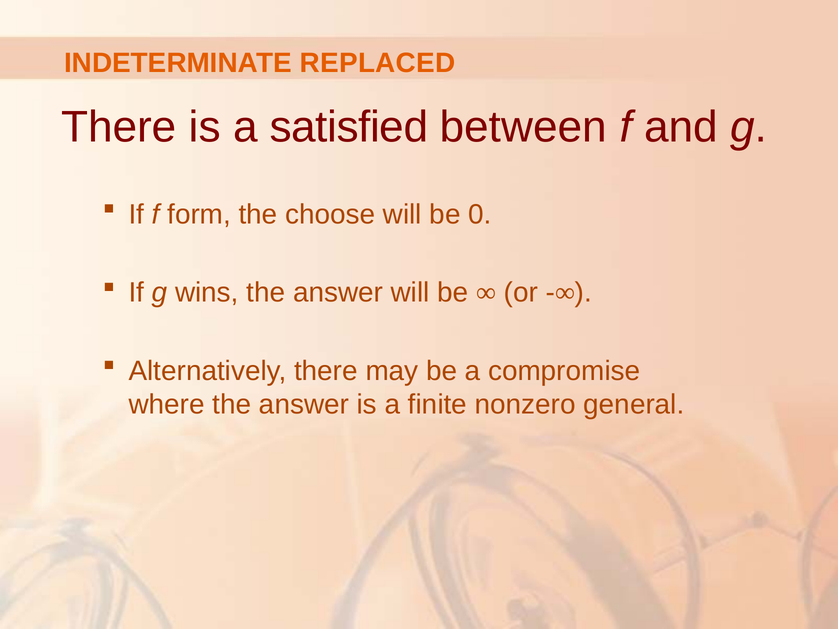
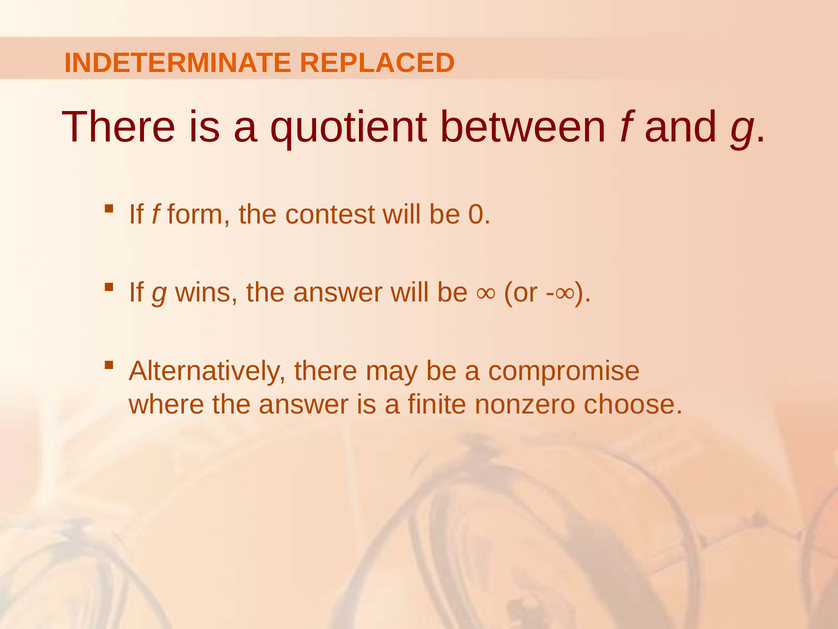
satisfied: satisfied -> quotient (349, 127)
choose: choose -> contest (330, 214)
general: general -> choose (634, 404)
